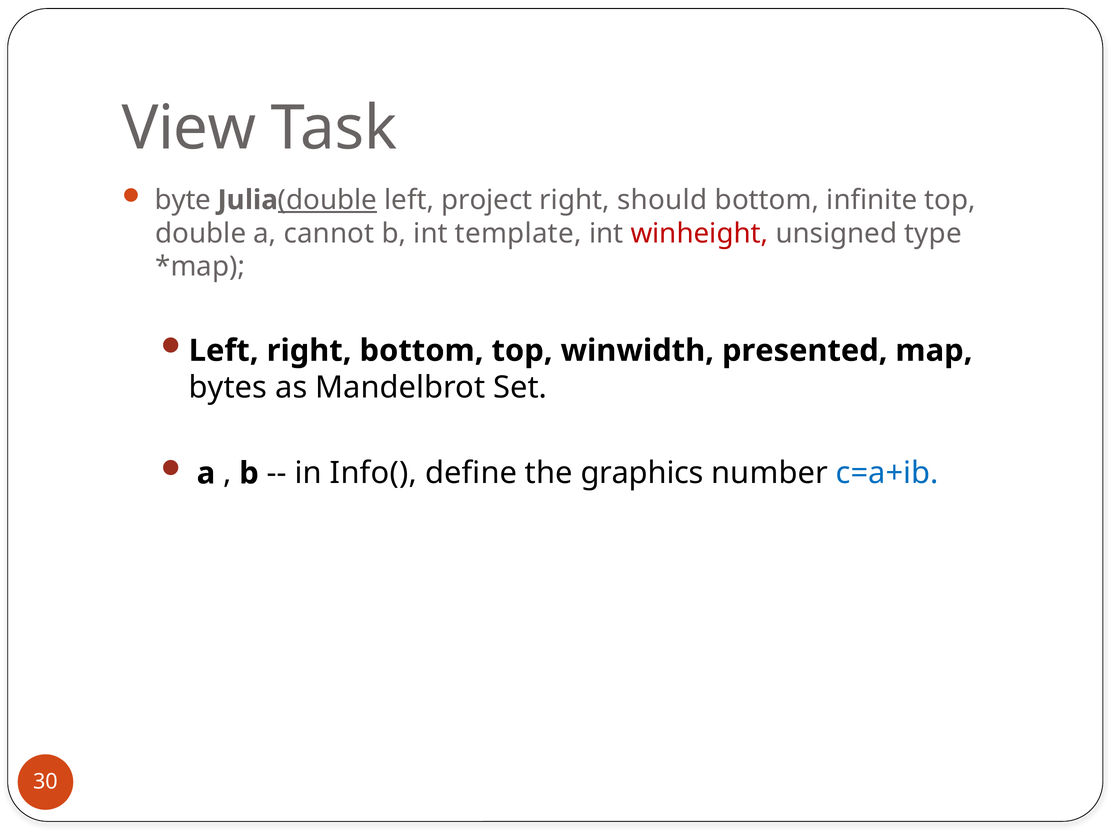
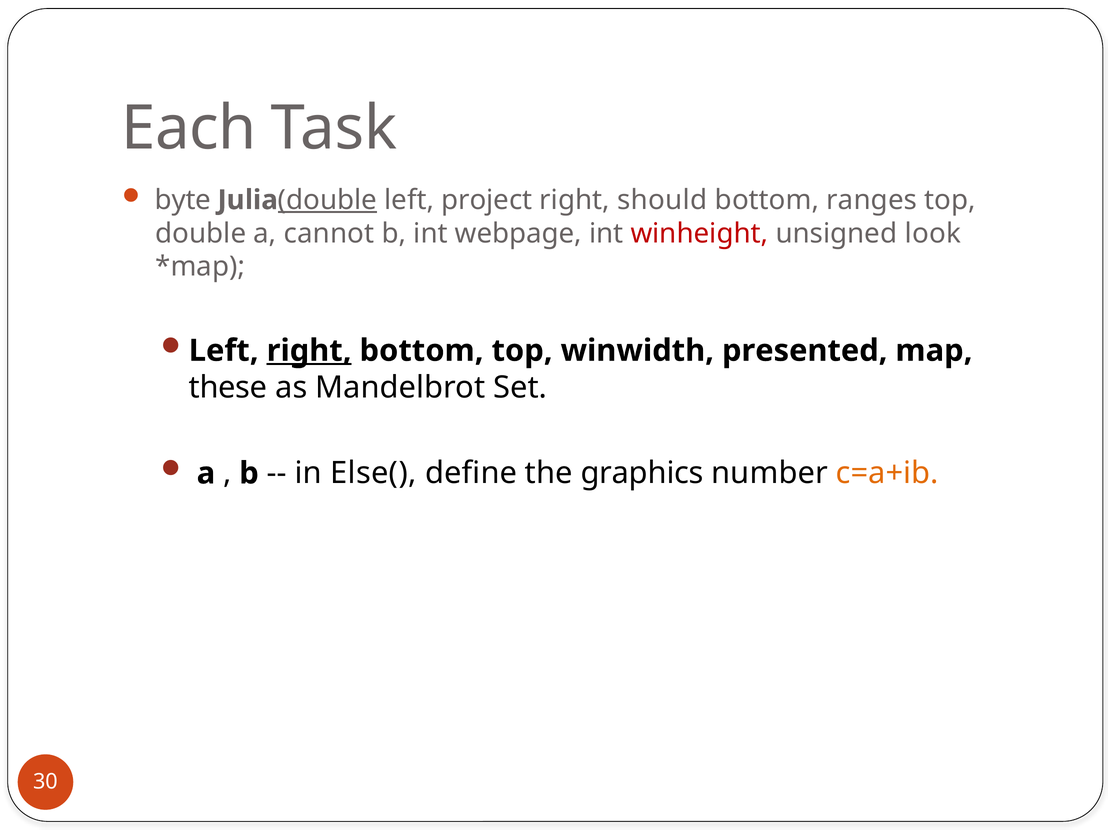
View: View -> Each (189, 128)
infinite: infinite -> ranges (872, 200)
template: template -> webpage (518, 233)
type: type -> look (933, 233)
right underline: none -> present (309, 351)
bytes: bytes -> these (228, 388)
Info(: Info( -> Else( (373, 473)
c=a+ib colour: blue -> orange (887, 473)
